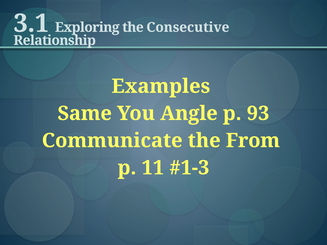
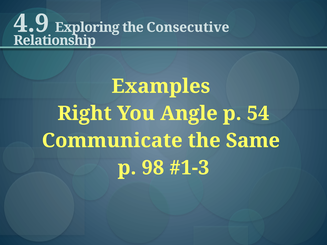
3.1: 3.1 -> 4.9 (31, 23)
Same: Same -> Right (85, 114)
93: 93 -> 54 (258, 114)
From: From -> Same (253, 141)
11: 11 -> 98 (153, 168)
